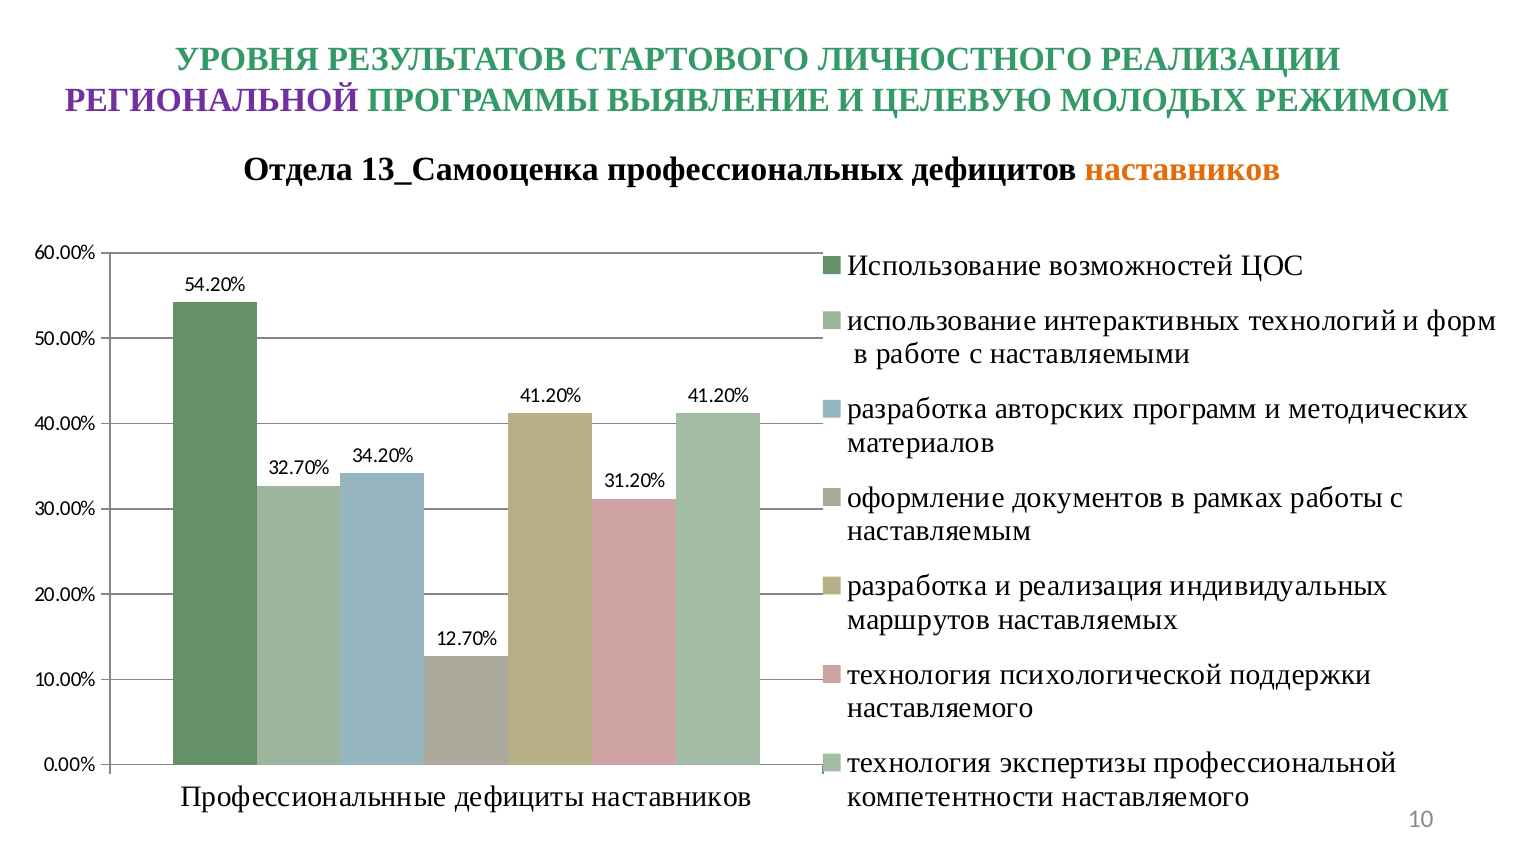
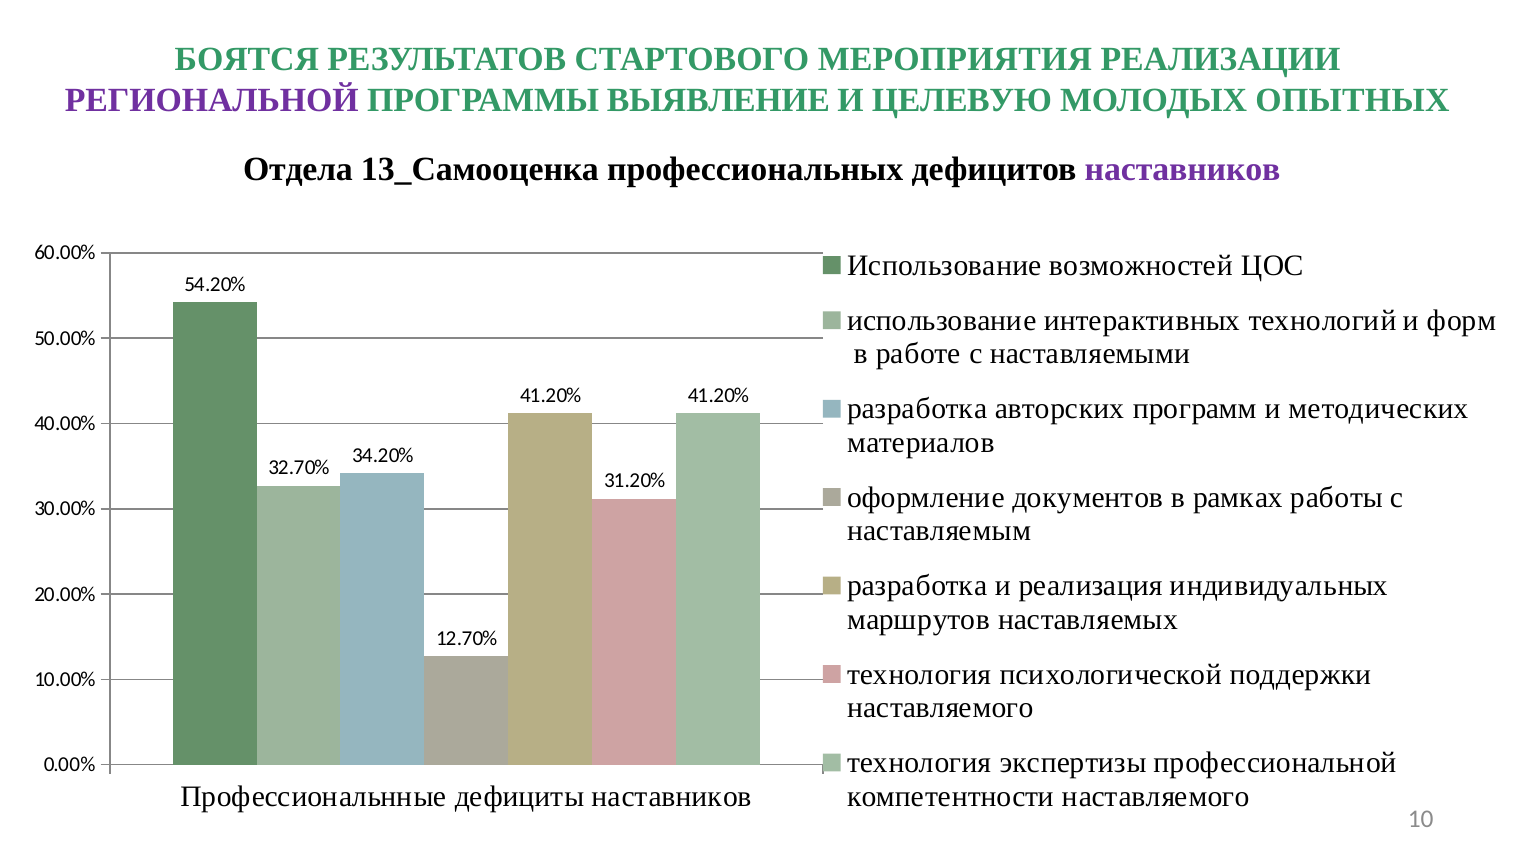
УРОВНЯ: УРОВНЯ -> БОЯТСЯ (247, 59)
ЛИЧНОСТНОГО: ЛИЧНОСТНОГО -> МЕРОПРИЯТИЯ (955, 59)
РЕЖИМОМ: РЕЖИМОМ -> ОПЫТНЫХ (1353, 100)
наставников colour: orange -> purple (1183, 170)
